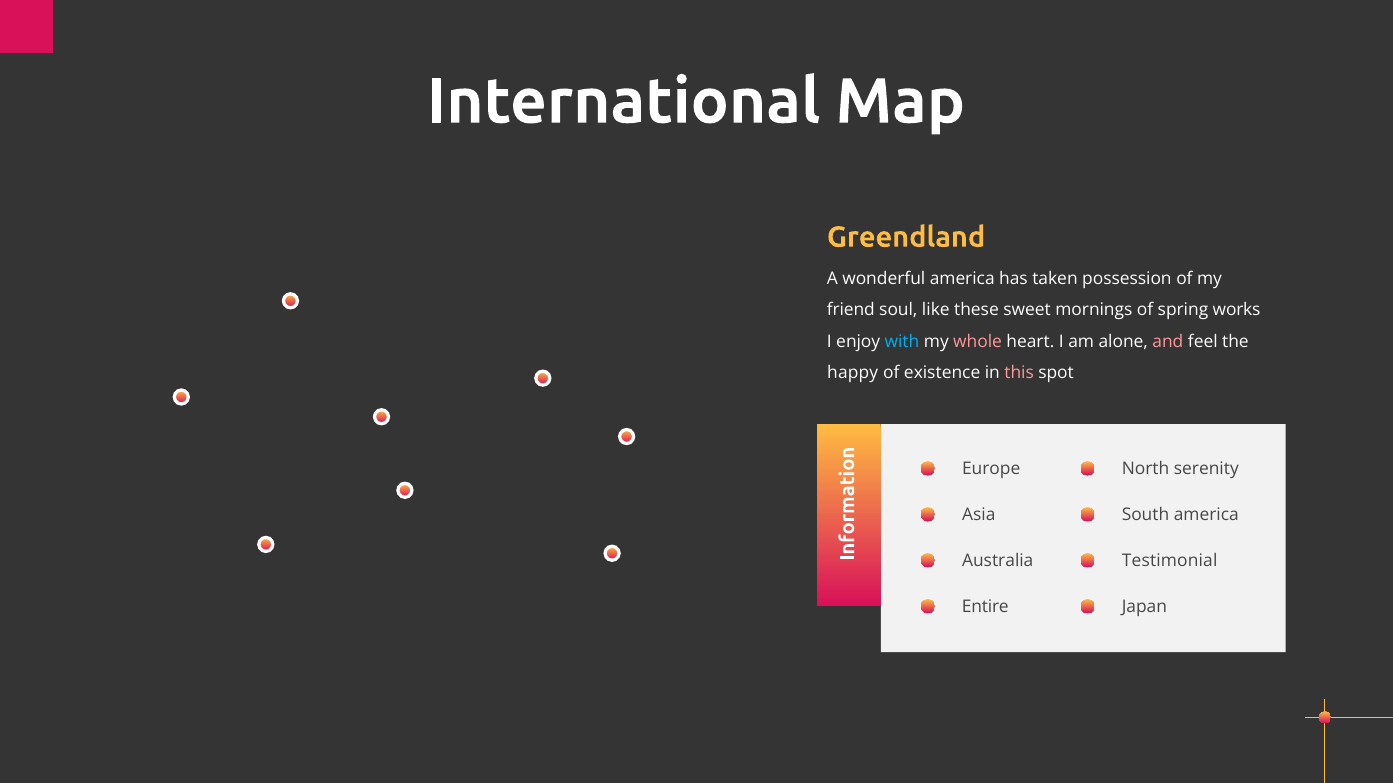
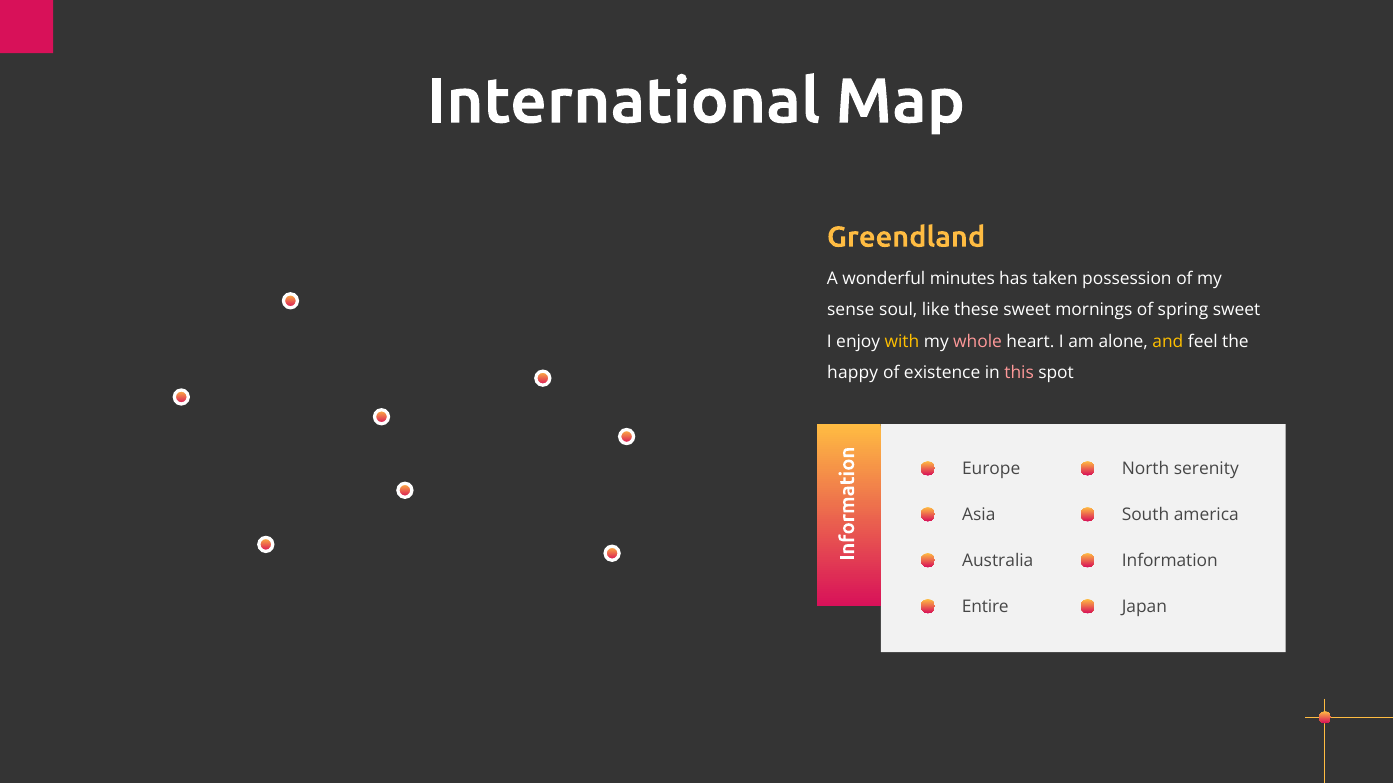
wonderful america: america -> minutes (962, 279)
friend: friend -> sense (851, 310)
spring works: works -> sweet (1236, 310)
with colour: light blue -> yellow (902, 342)
and colour: pink -> yellow (1168, 342)
Testimonial: Testimonial -> Information (1170, 562)
